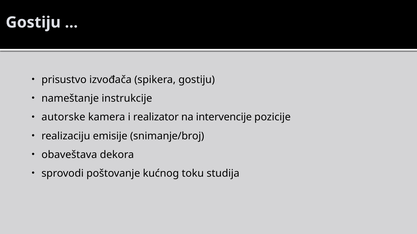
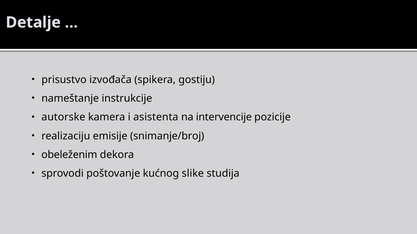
Gostiju: Gostiju -> Detalje (33, 22)
realizator: realizator -> asistenta (156, 117)
obaveštava: obaveštava -> obeleženim (69, 155)
toku: toku -> slike (193, 174)
